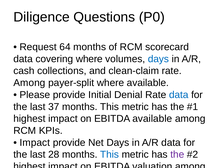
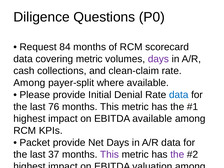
64: 64 -> 84 (65, 47)
covering where: where -> metric (89, 59)
days colour: blue -> purple (158, 59)
37: 37 -> 76 (54, 107)
Impact: Impact -> Packet (35, 143)
28: 28 -> 37 (54, 155)
This colour: blue -> purple (110, 155)
